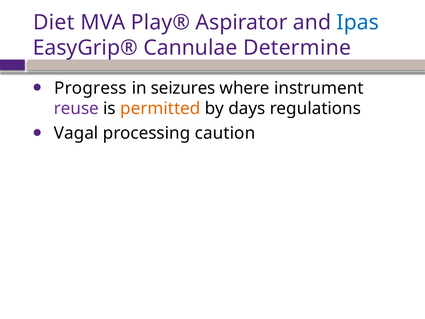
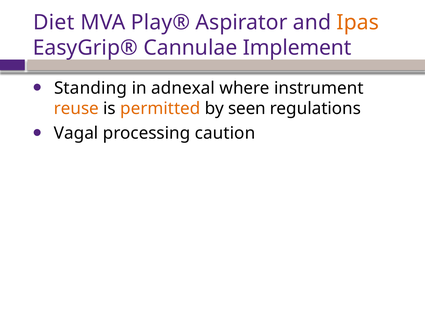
Ipas colour: blue -> orange (358, 22)
Determine: Determine -> Implement (297, 48)
Progress: Progress -> Standing (91, 88)
seizures: seizures -> adnexal (183, 88)
reuse colour: purple -> orange (76, 109)
days: days -> seen (247, 109)
